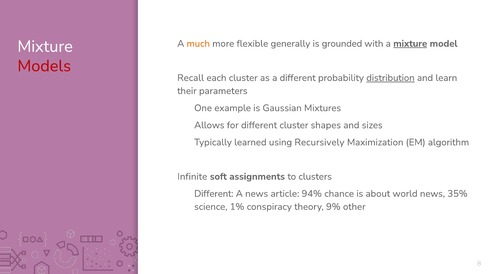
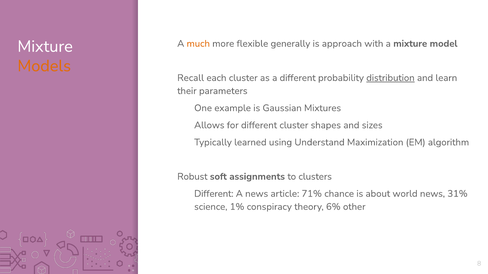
grounded: grounded -> approach (342, 44)
mixture underline: present -> none (410, 44)
Models colour: red -> orange (44, 66)
Recursively: Recursively -> Understand (320, 143)
Infinite: Infinite -> Robust (192, 177)
94%: 94% -> 71% (312, 194)
35%: 35% -> 31% (458, 194)
9%: 9% -> 6% (333, 207)
